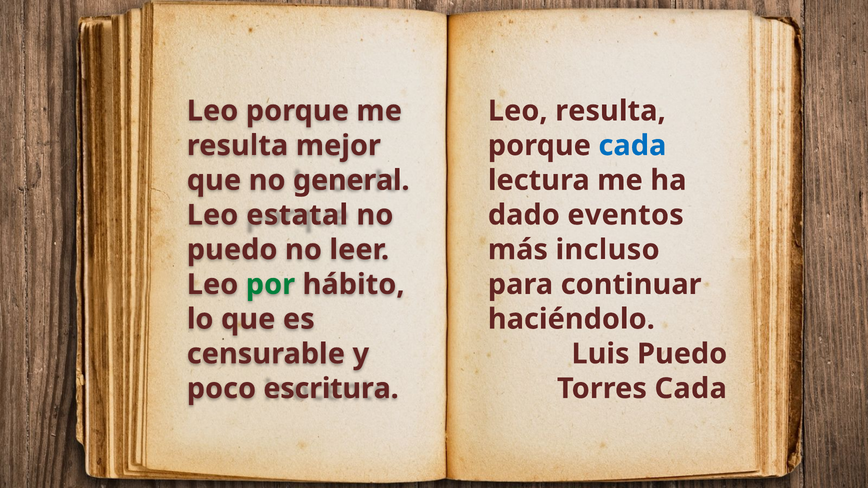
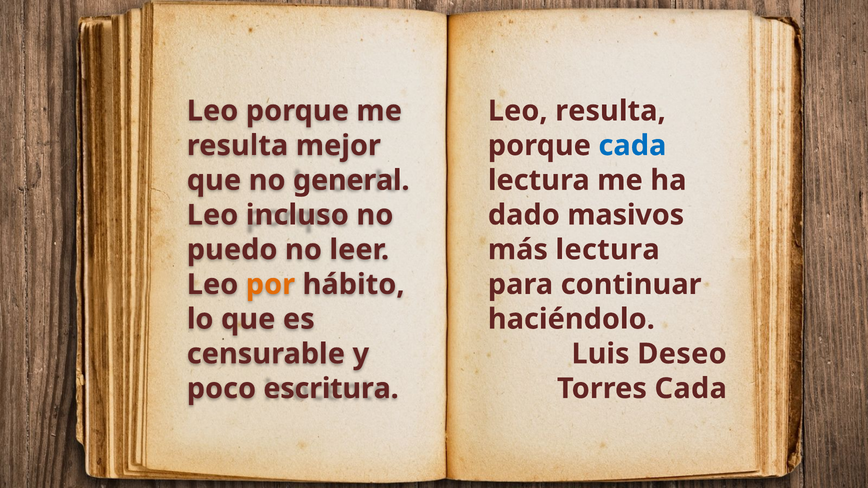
estatal: estatal -> incluso (297, 215)
eventos: eventos -> masivos (626, 215)
más incluso: incluso -> lectura (608, 250)
por colour: green -> orange (270, 285)
Luis Puedo: Puedo -> Deseo (682, 354)
